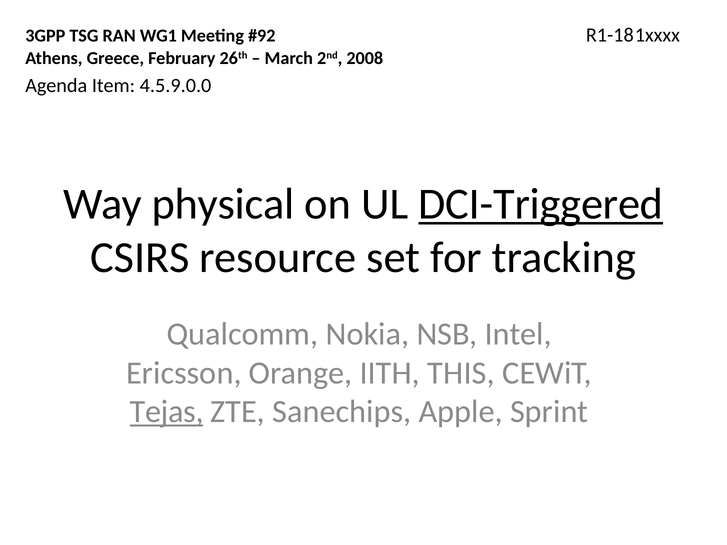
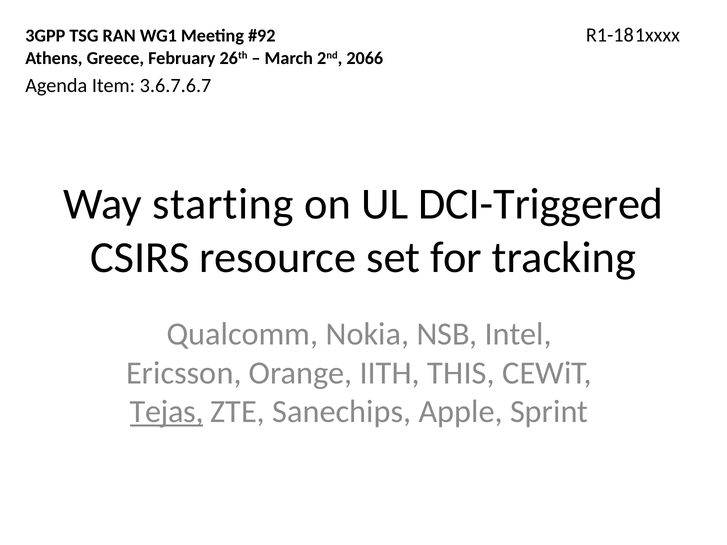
2008: 2008 -> 2066 (365, 58)
4.5.9.0.0: 4.5.9.0.0 -> 3.6.7.6.7 (176, 85)
physical: physical -> starting (223, 204)
DCI-Triggered underline: present -> none (541, 204)
